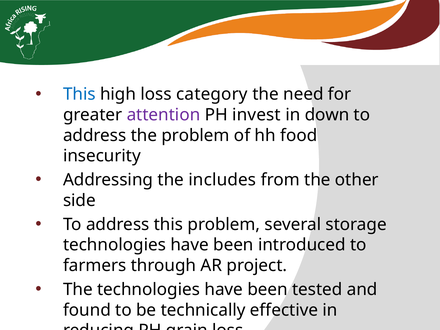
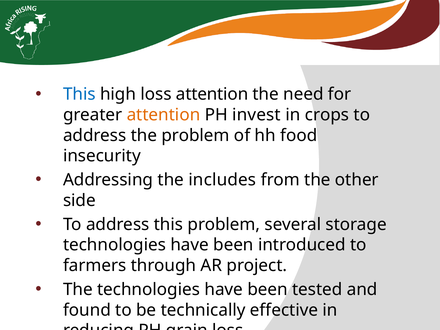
loss category: category -> attention (212, 94)
attention colour: purple -> orange (163, 115)
down: down -> crops (327, 115)
